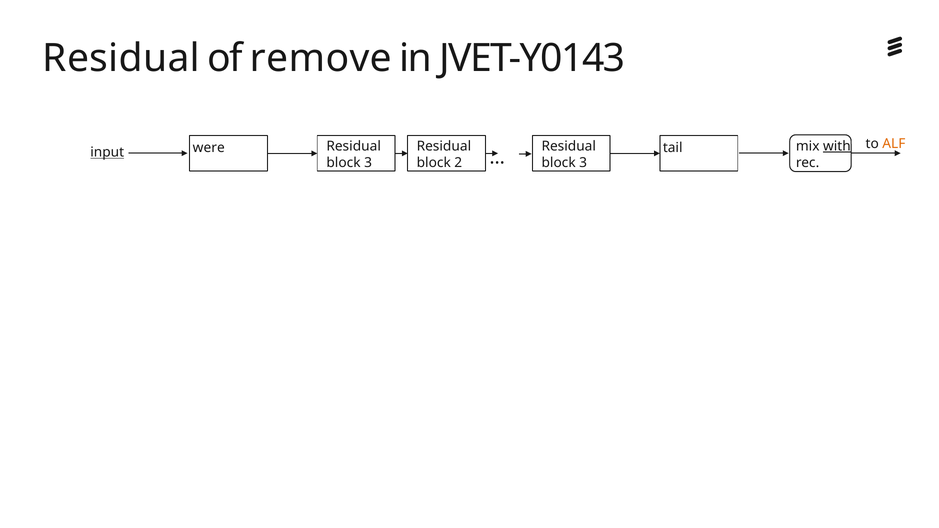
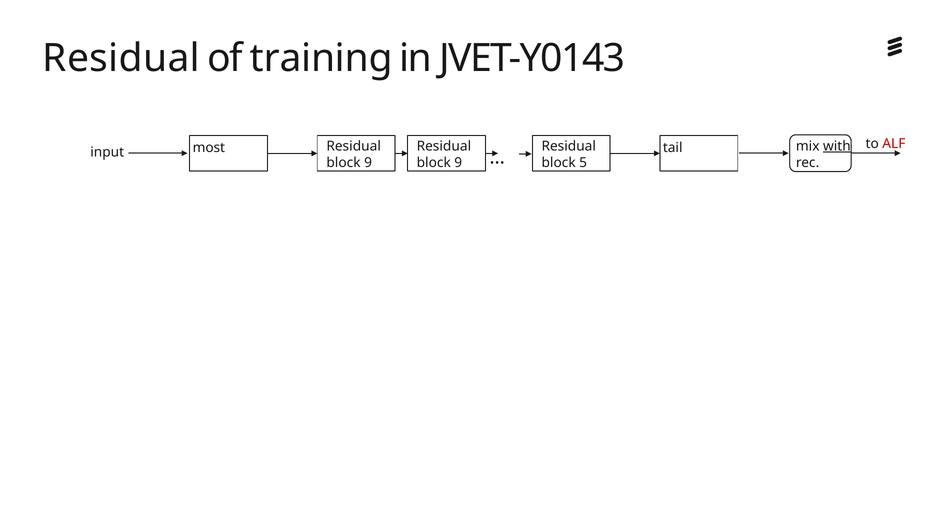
remove: remove -> training (321, 58)
ALF colour: orange -> red (894, 144)
were: were -> most (209, 148)
input underline: present -> none (107, 152)
3: 3 -> 9 (368, 163)
2: 2 -> 9 (458, 163)
3: 3 -> 5 (583, 163)
